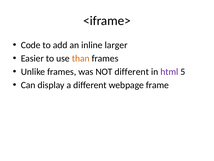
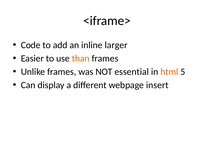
NOT different: different -> essential (132, 72)
html colour: purple -> orange (169, 72)
frame: frame -> insert (157, 85)
